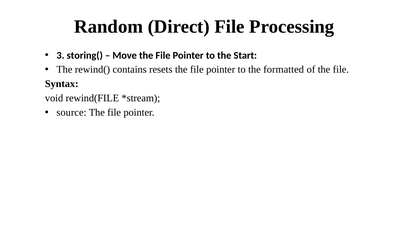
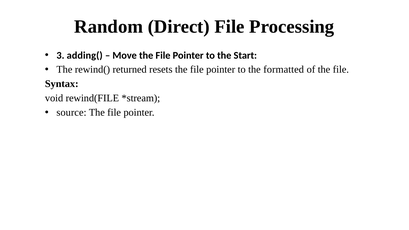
storing(: storing( -> adding( (85, 55)
contains: contains -> returned (130, 70)
